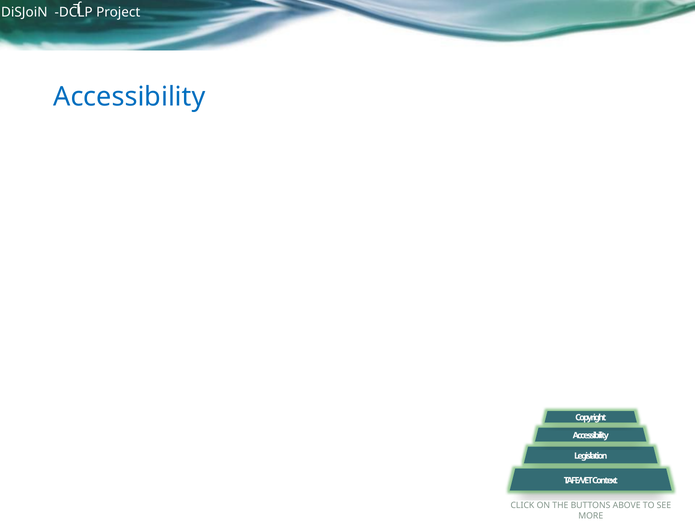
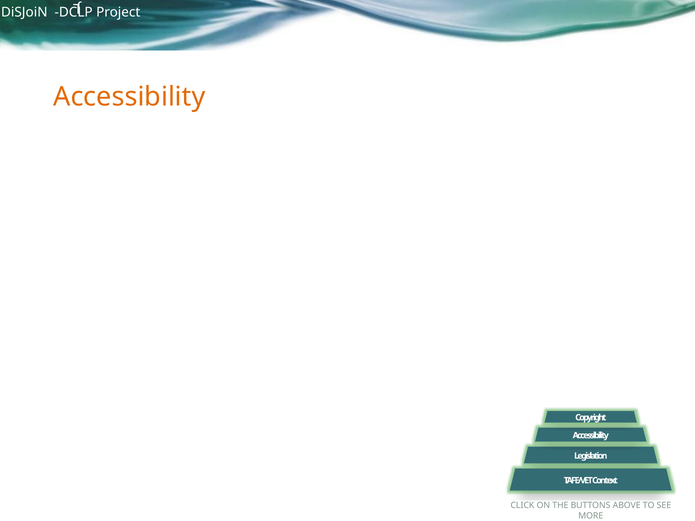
Accessibility colour: blue -> orange (129, 97)
